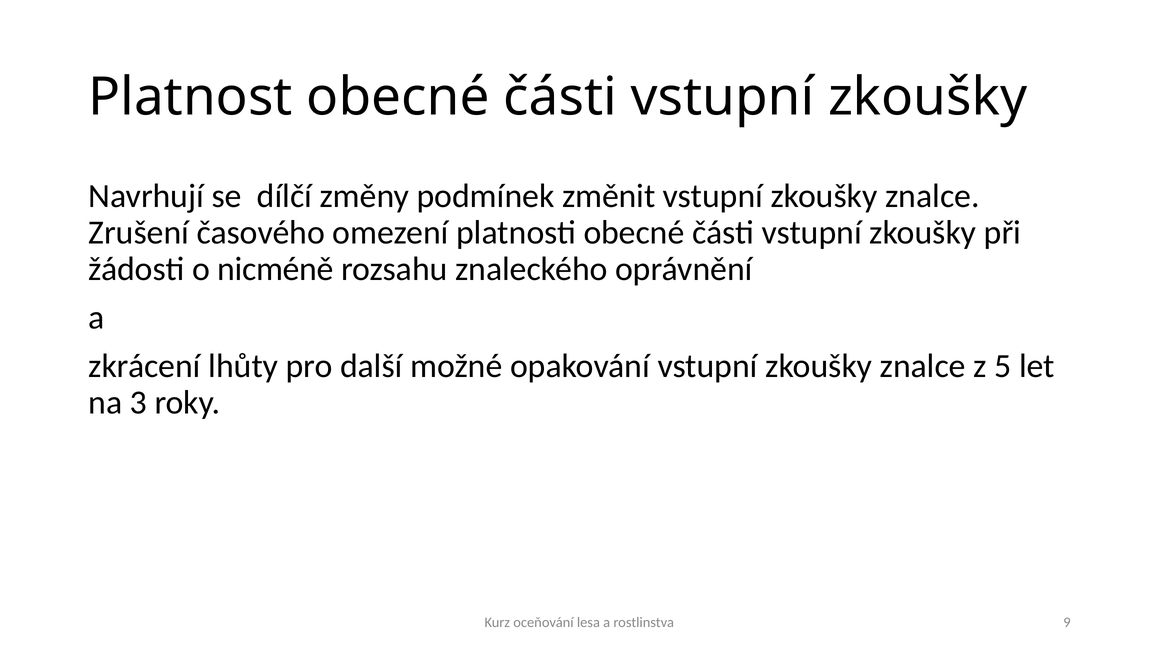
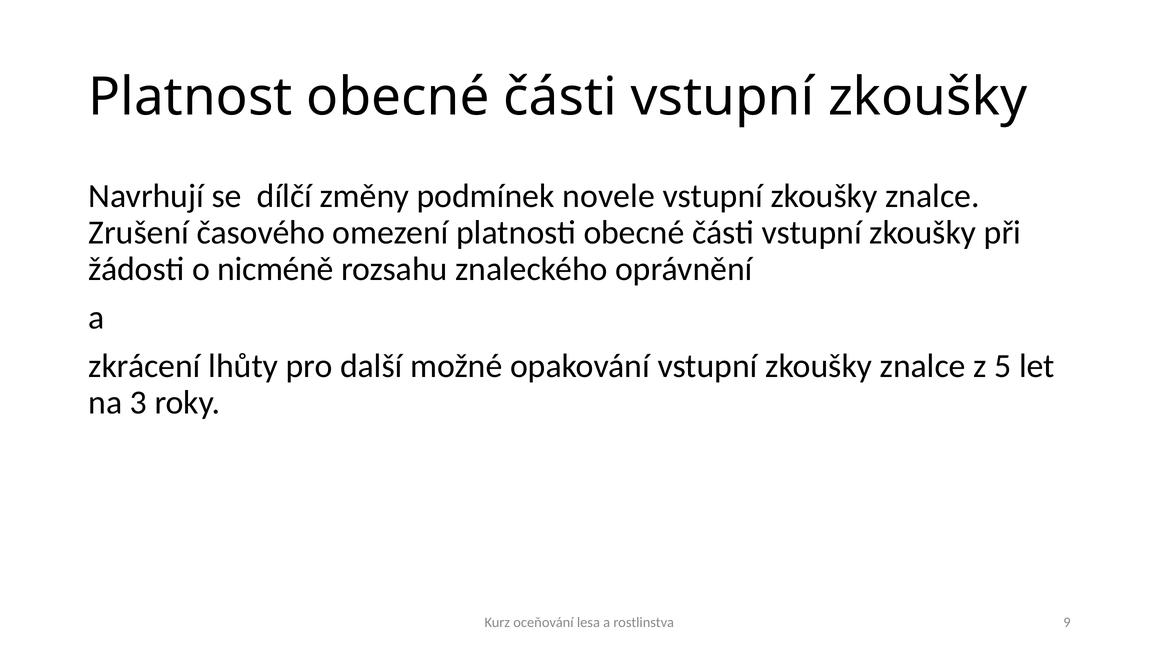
změnit: změnit -> novele (609, 196)
